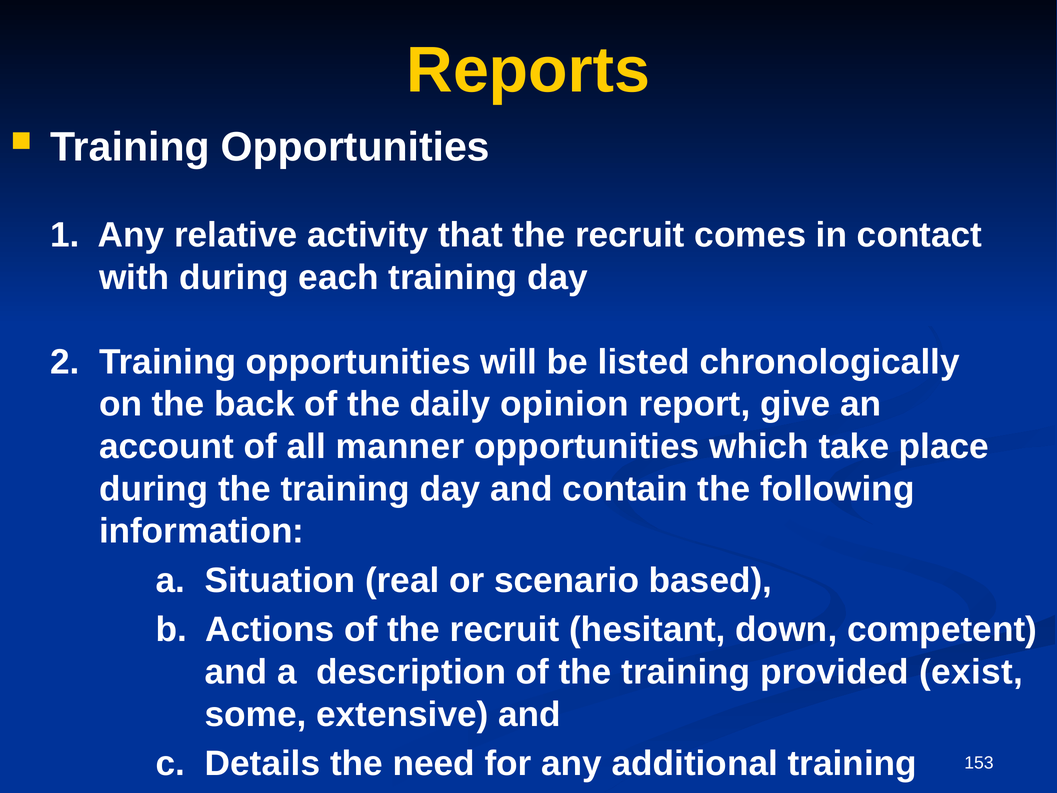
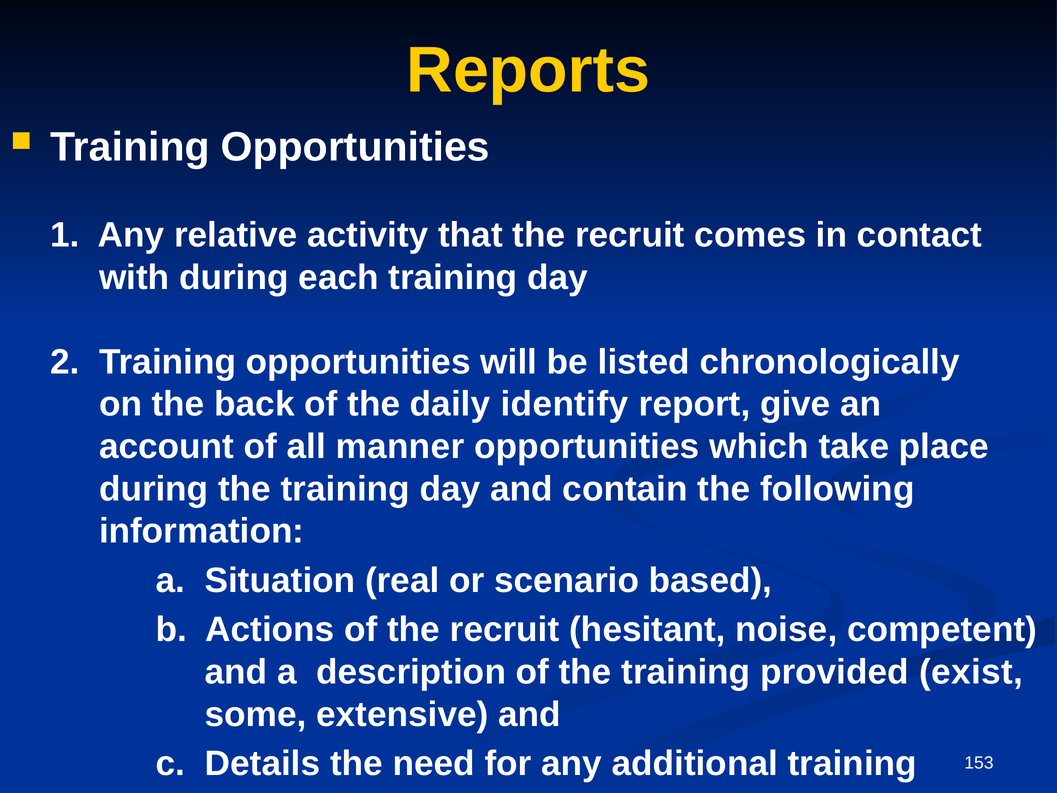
opinion: opinion -> identify (564, 404)
down: down -> noise (786, 630)
